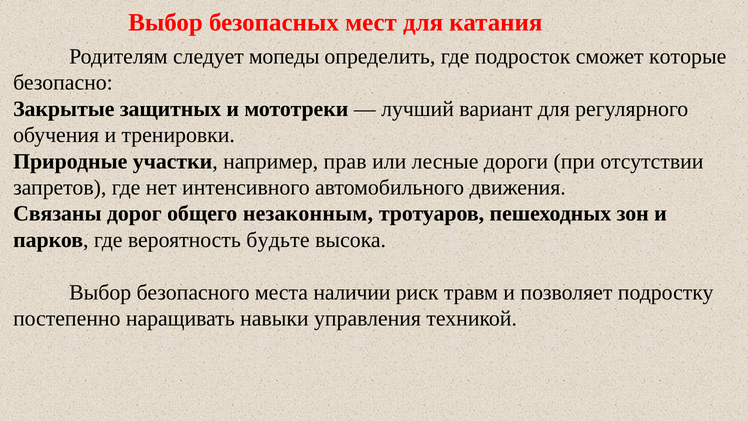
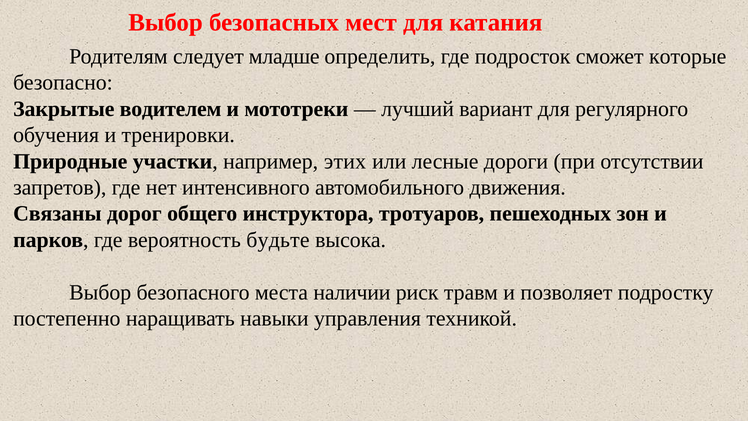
мопеды: мопеды -> младше (284, 56)
защитных: защитных -> водителем (171, 109)
прав: прав -> этих (345, 161)
незаконным: незаконным -> инструктора (308, 214)
